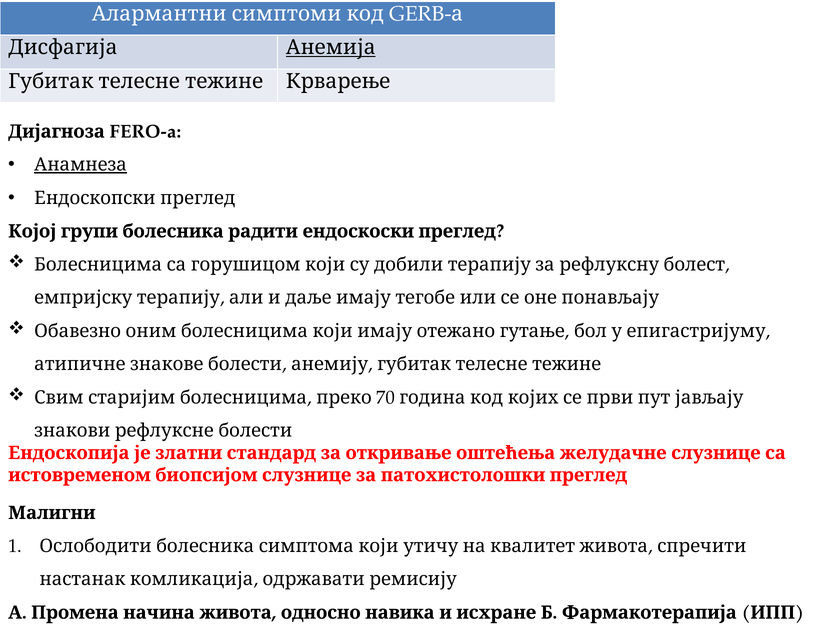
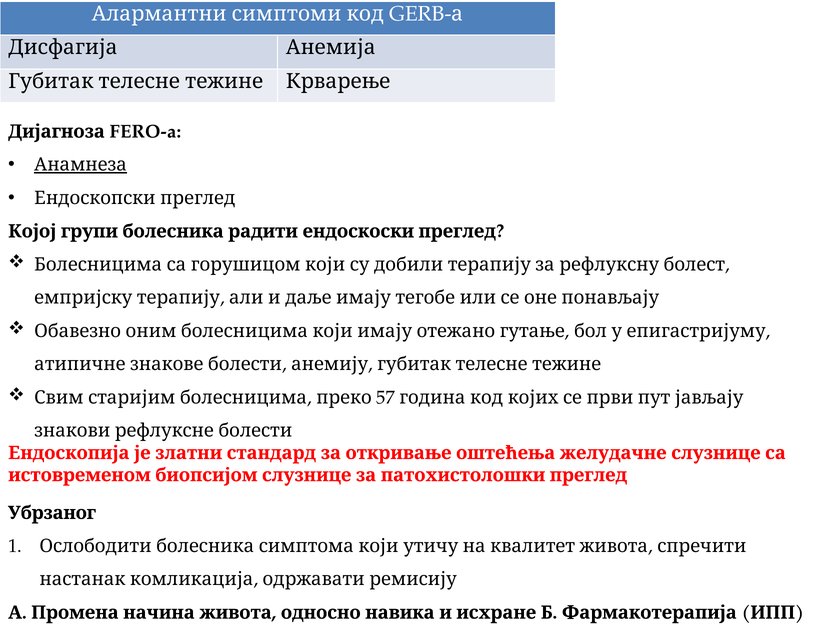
Анемија underline: present -> none (331, 48)
70: 70 -> 57 (386, 398)
Малигни: Малигни -> Убрзаног (52, 513)
